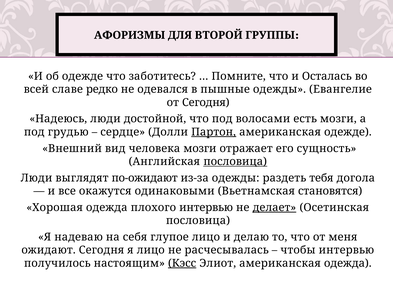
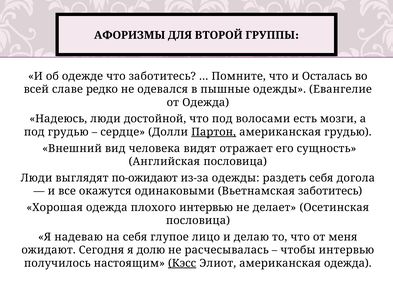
от Сегодня: Сегодня -> Одежда (206, 102)
американская одежде: одежде -> грудью (348, 132)
человека мозги: мозги -> видят (200, 148)
пословица underline: present -> none (235, 161)
раздеть тебя: тебя -> себя (321, 178)
Вьетнамская становятся: становятся -> заботитесь (330, 191)
делает underline: present -> none (274, 207)
я лицо: лицо -> долю (151, 250)
